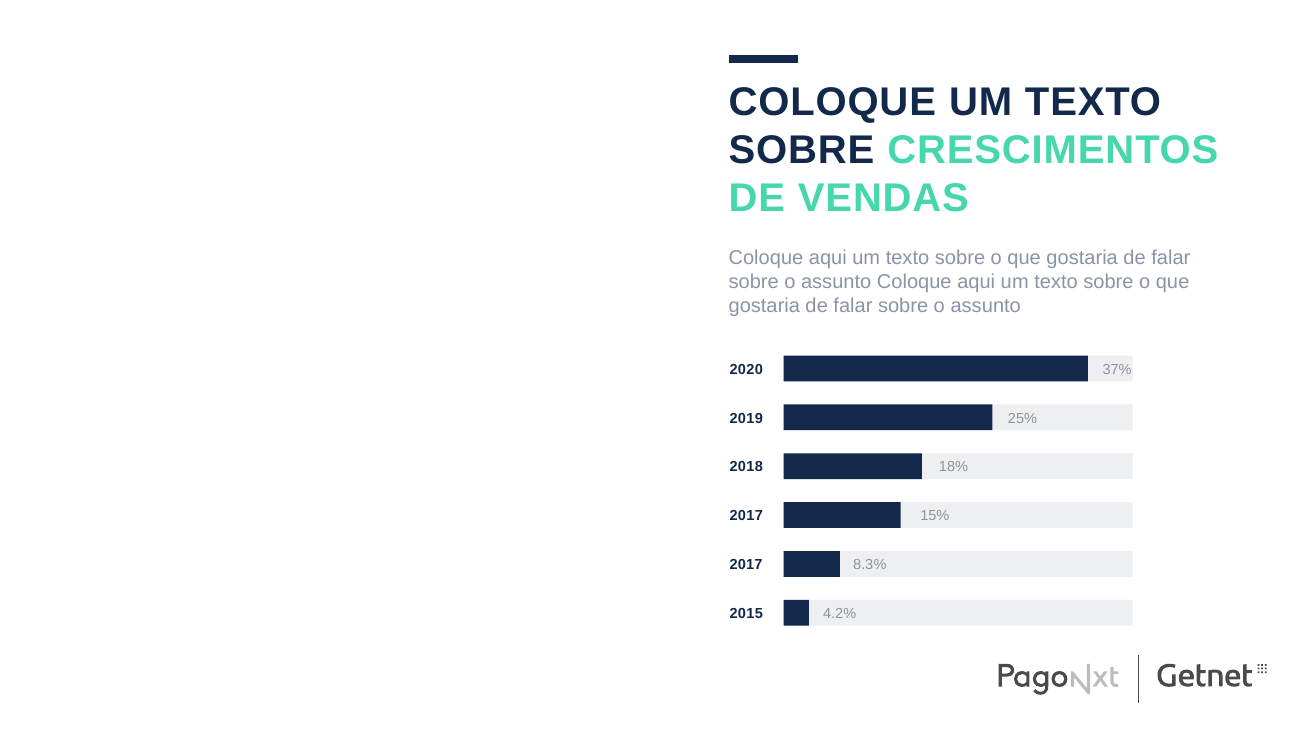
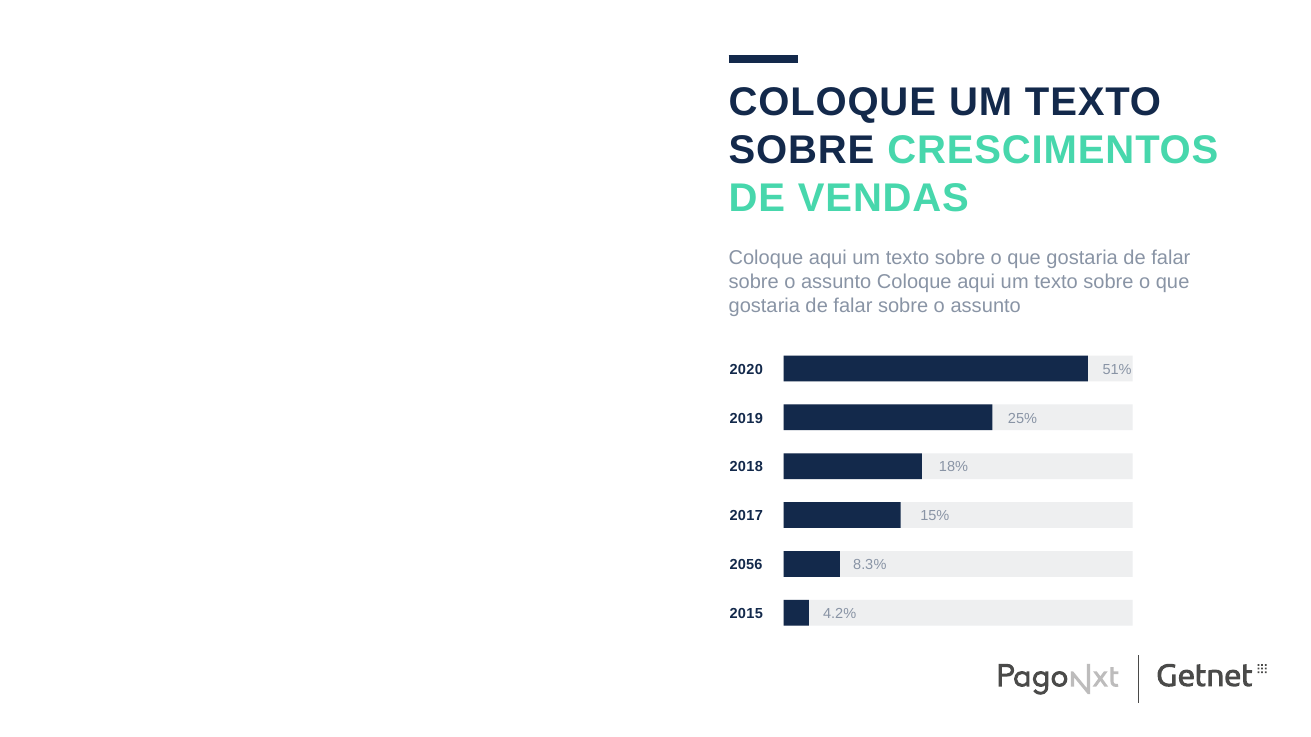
37%: 37% -> 51% (1117, 370)
2017: 2017 -> 2056 (746, 565)
